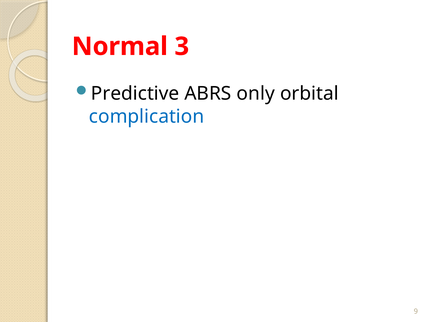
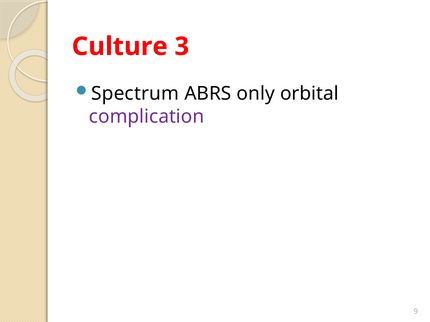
Normal: Normal -> Culture (120, 47)
Predictive: Predictive -> Spectrum (135, 94)
complication colour: blue -> purple (147, 117)
